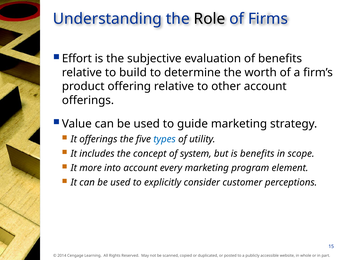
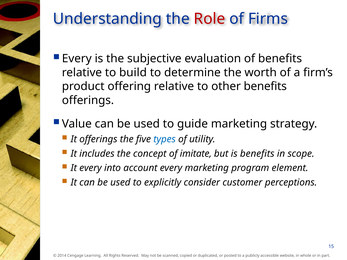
Role colour: black -> red (210, 19)
Effort: Effort -> Every (77, 59)
other account: account -> benefits (265, 86)
system: system -> imitate (196, 154)
It more: more -> every (91, 168)
